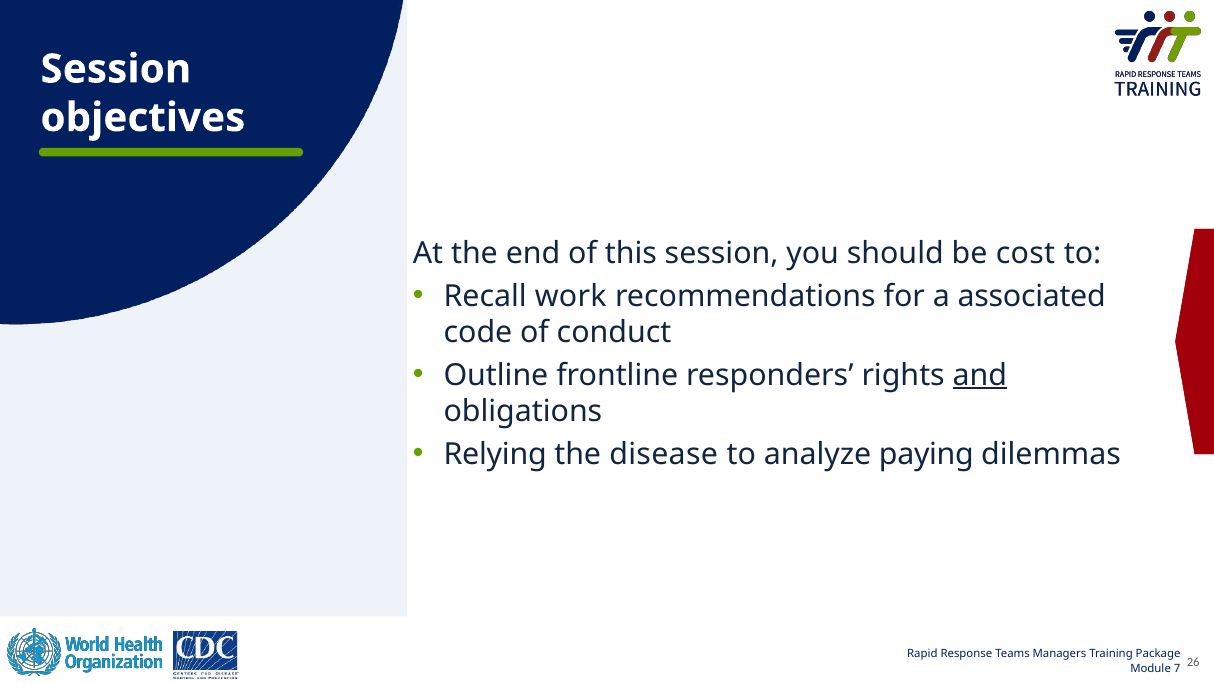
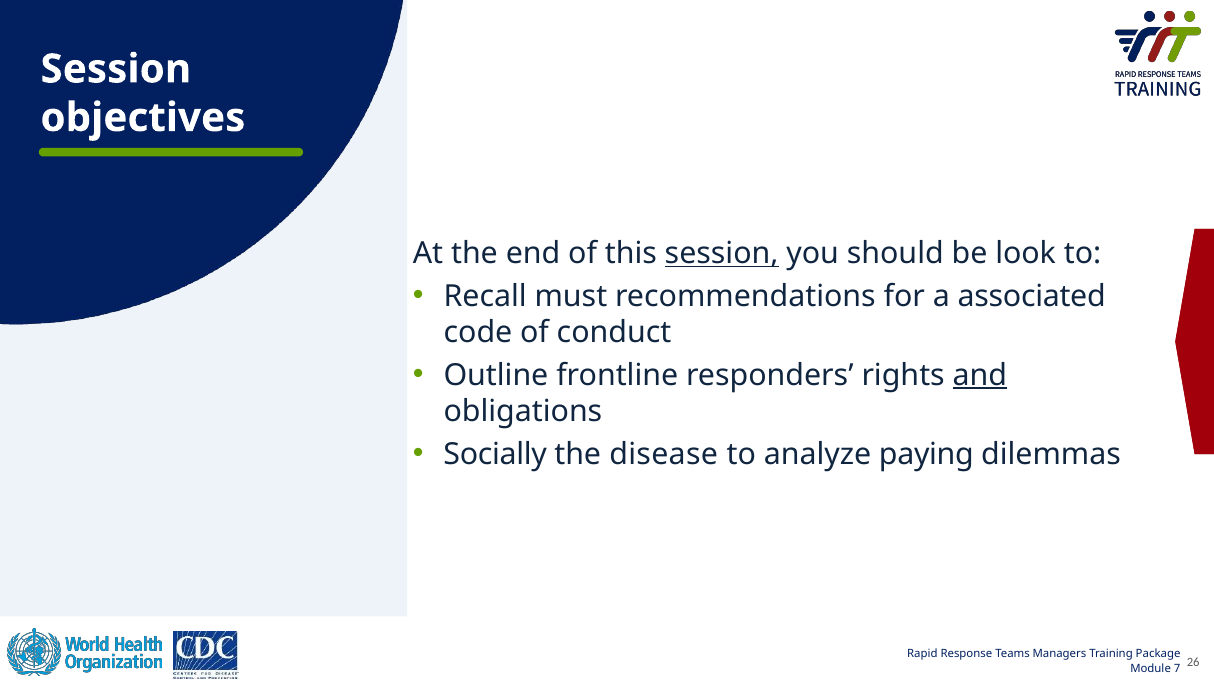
session underline: none -> present (722, 253)
cost: cost -> look (1026, 253)
work: work -> must (571, 296)
Relying: Relying -> Socially (495, 454)
